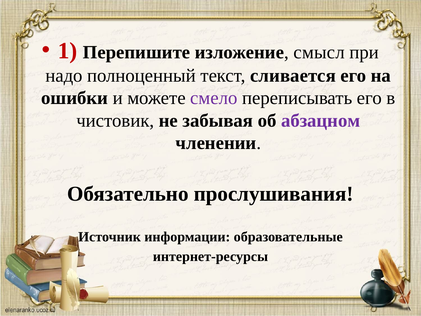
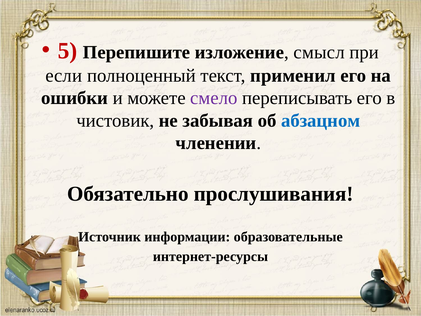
1: 1 -> 5 (67, 51)
надо: надо -> если (64, 76)
сливается: сливается -> применил (293, 76)
абзацном colour: purple -> blue (321, 121)
